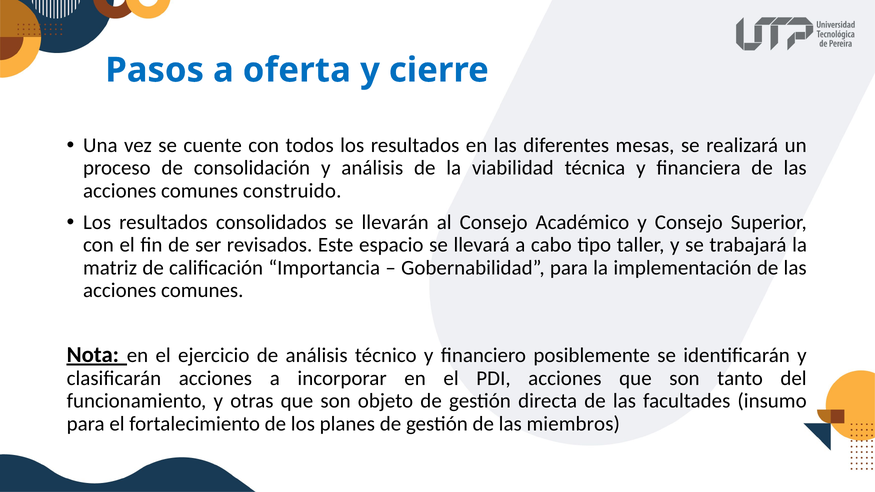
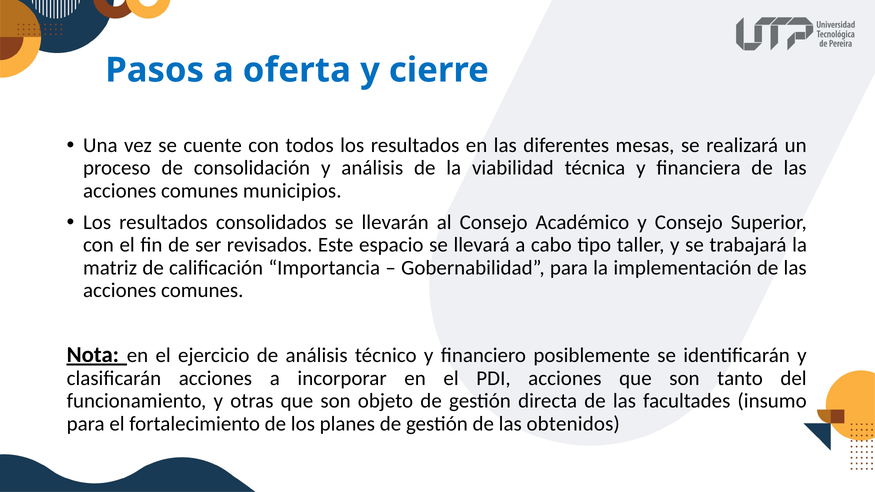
construido: construido -> municipios (292, 191)
miembros: miembros -> obtenidos (573, 424)
